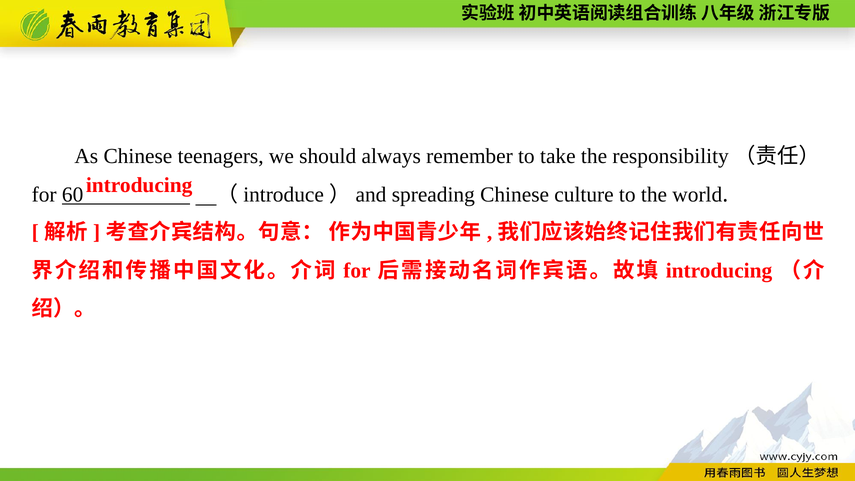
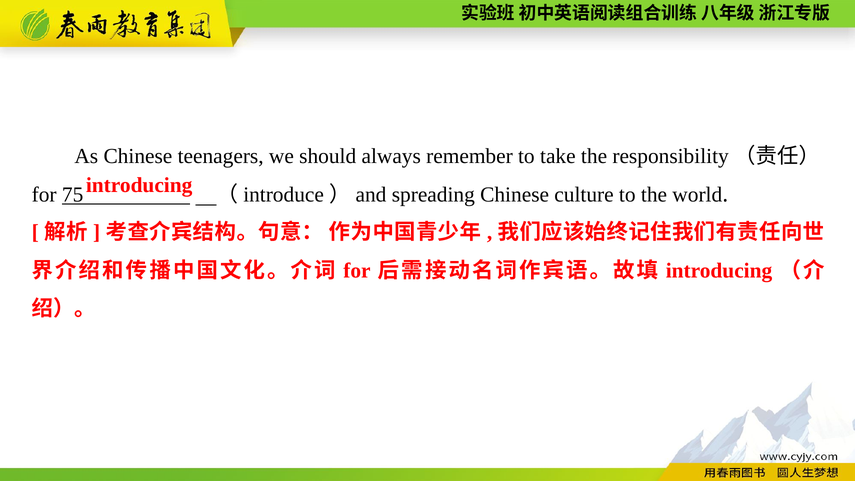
60: 60 -> 75 (73, 195)
